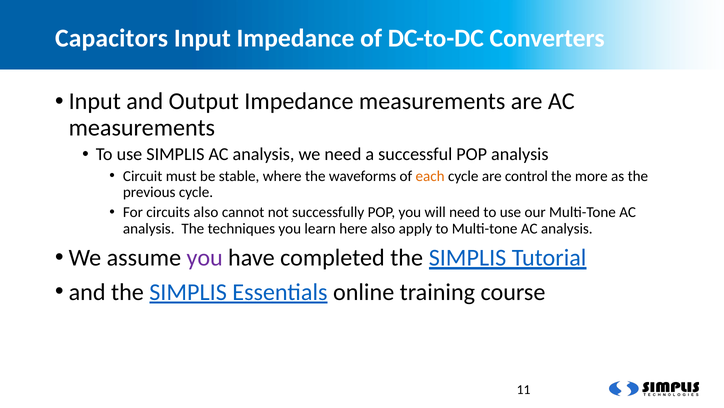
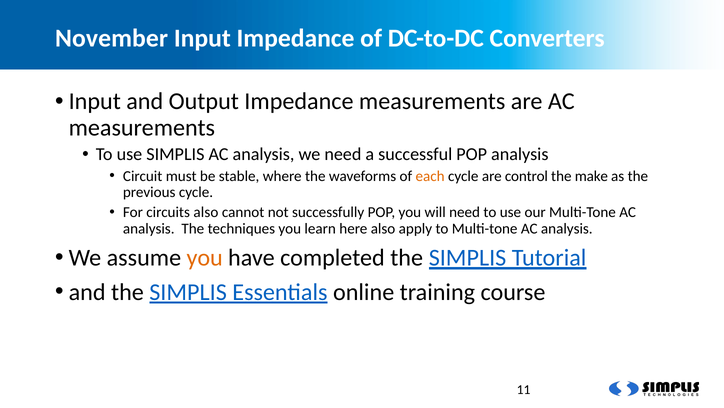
Capacitors: Capacitors -> November (112, 38)
more: more -> make (591, 176)
you colour: purple -> orange (205, 257)
